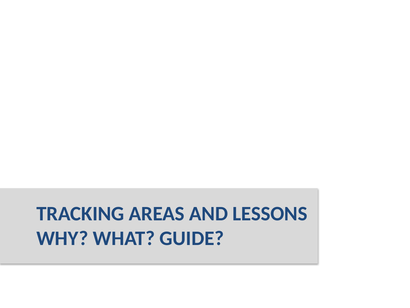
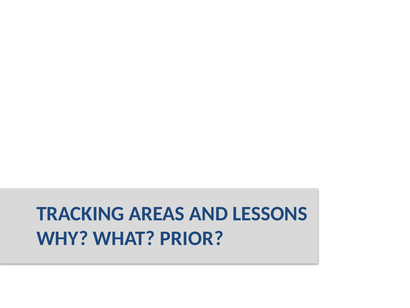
GUIDE: GUIDE -> PRIOR (192, 238)
